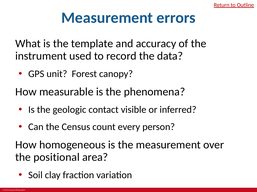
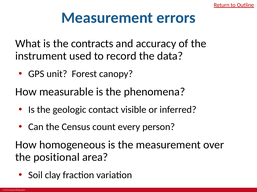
template: template -> contracts (92, 44)
